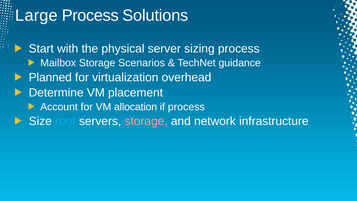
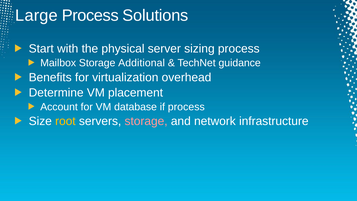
Scenarios: Scenarios -> Additional (142, 63)
Planned: Planned -> Benefits (50, 77)
allocation: allocation -> database (136, 107)
root colour: light blue -> yellow (65, 121)
